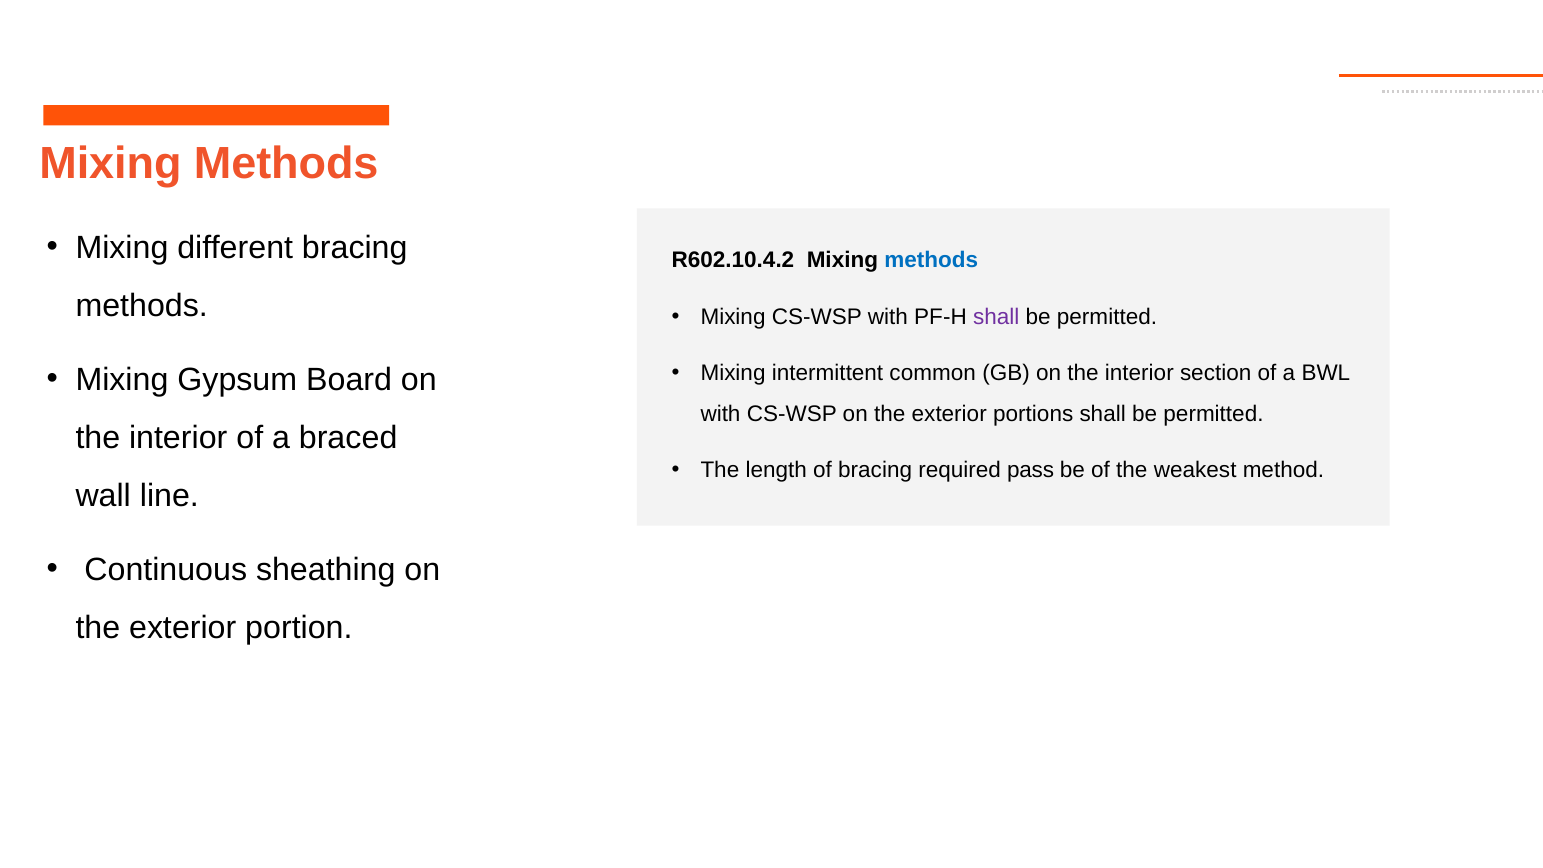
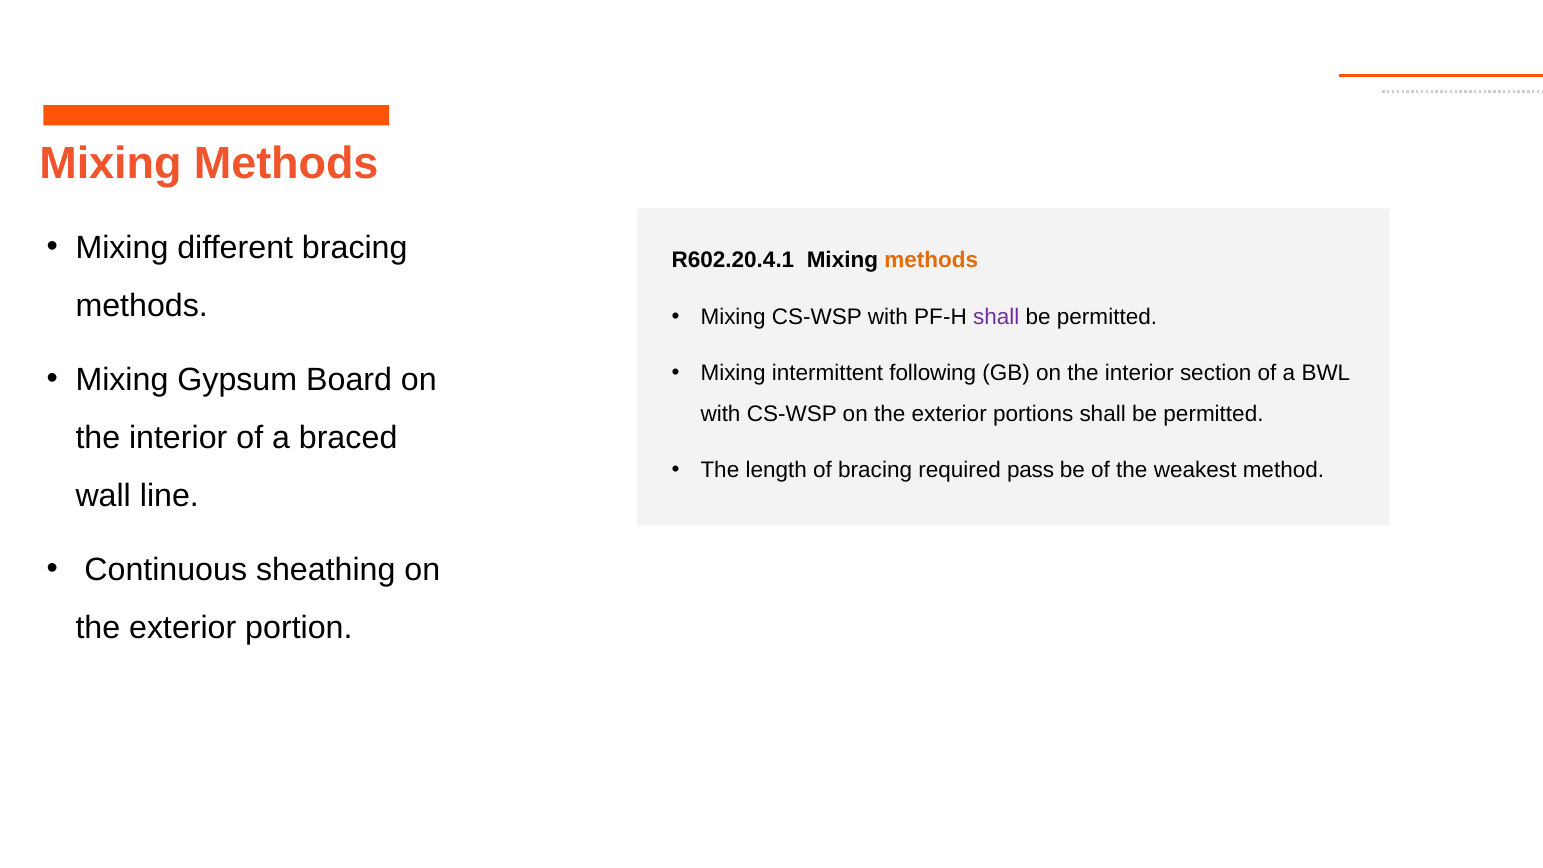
R602.10.4.2: R602.10.4.2 -> R602.20.4.1 (733, 260)
methods colour: blue -> orange (931, 260)
common: common -> following (933, 373)
